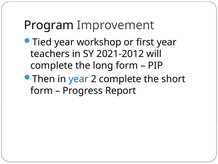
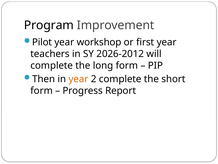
Tied: Tied -> Pilot (42, 42)
2021-2012: 2021-2012 -> 2026-2012 (120, 54)
year colour: blue -> orange (78, 79)
